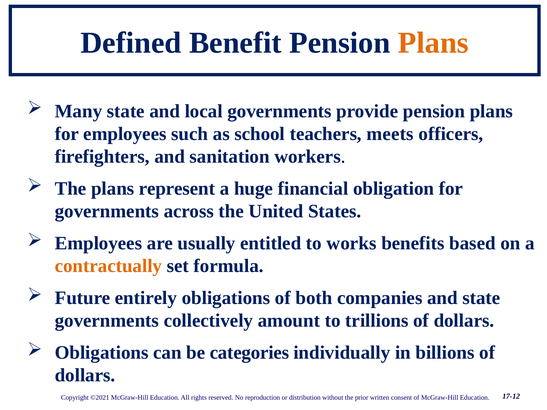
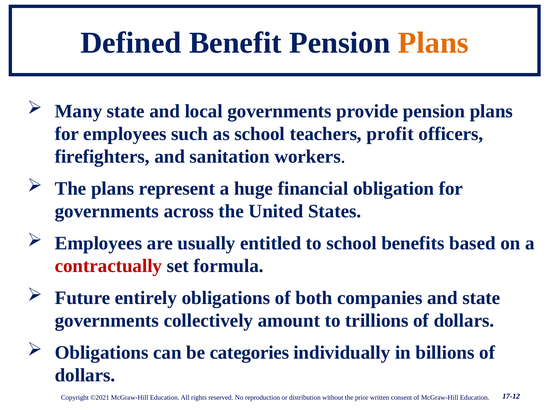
meets: meets -> profit (390, 134)
to works: works -> school (352, 243)
contractually colour: orange -> red (108, 266)
